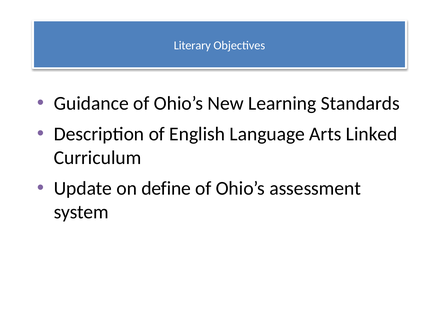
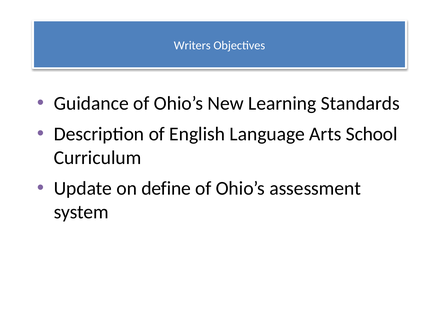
Literary: Literary -> Writers (192, 45)
Linked: Linked -> School (372, 134)
